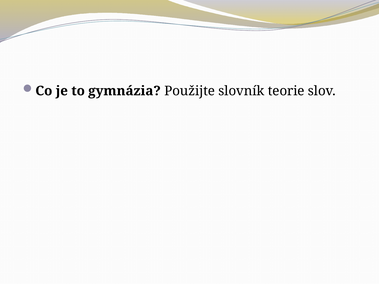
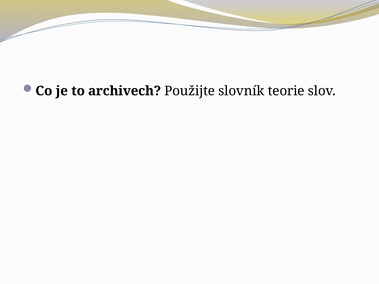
gymnázia: gymnázia -> archivech (125, 91)
